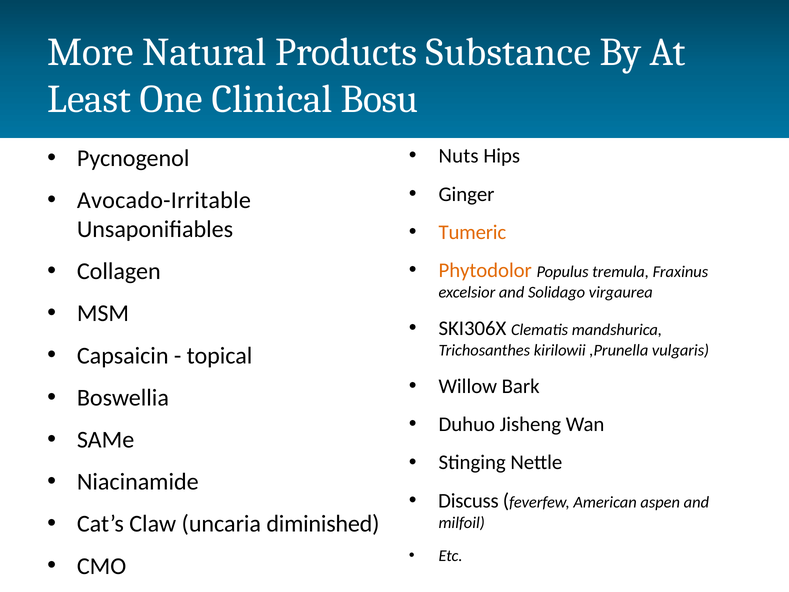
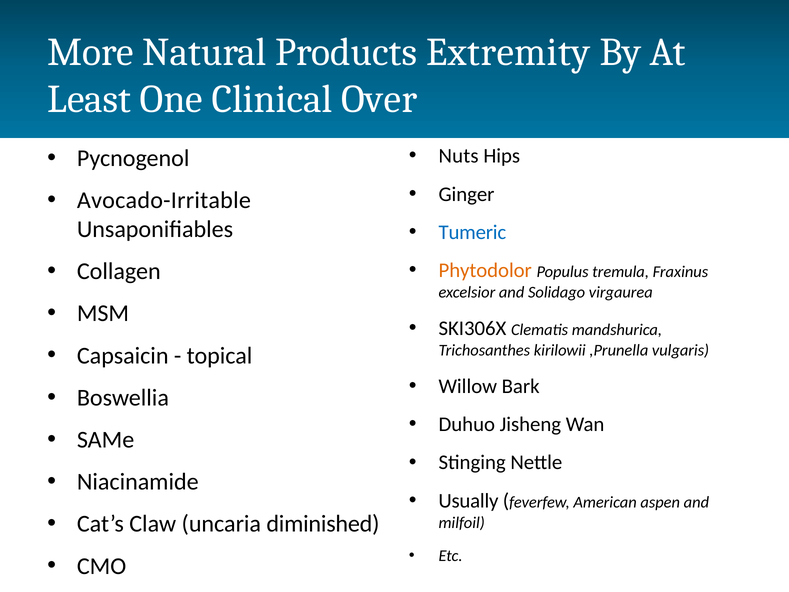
Substance: Substance -> Extremity (508, 52)
Bosu: Bosu -> Over (379, 99)
Tumeric colour: orange -> blue (472, 232)
Discuss: Discuss -> Usually (468, 501)
